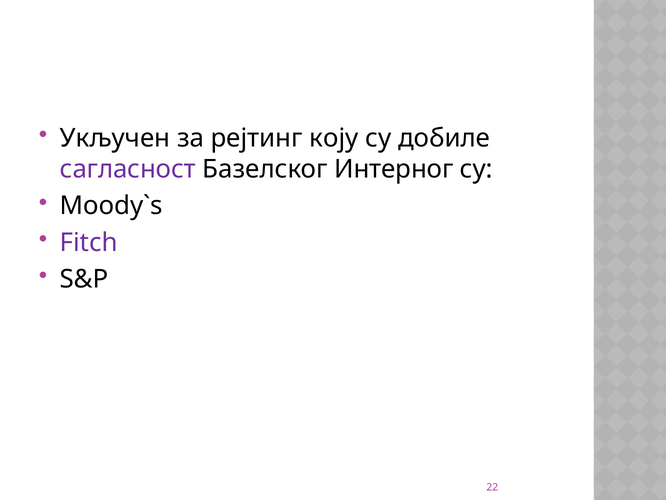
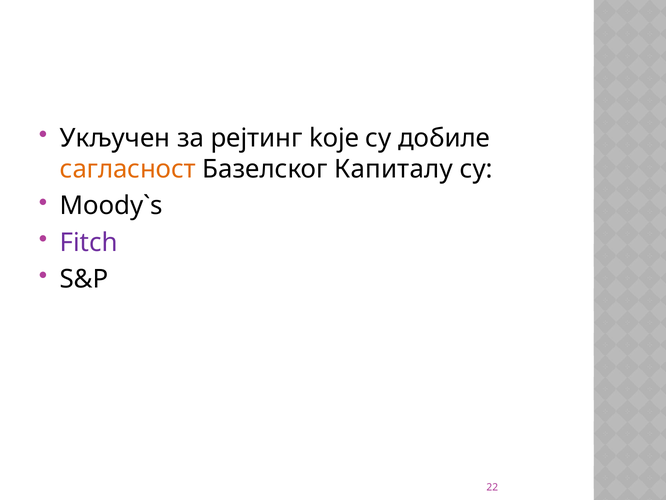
коју: коју -> koje (334, 138)
сагласност colour: purple -> orange (128, 169)
Интерног: Интерног -> Капиталу (394, 169)
